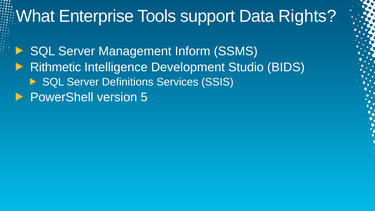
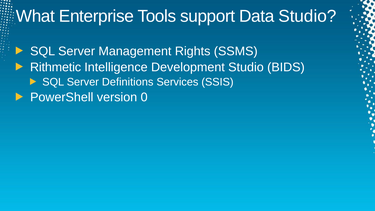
Data Rights: Rights -> Studio (307, 16)
Inform: Inform -> Rights (193, 51)
5: 5 -> 0 (144, 97)
